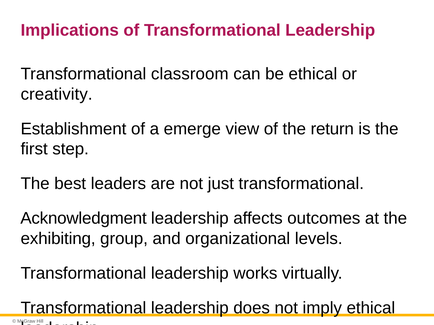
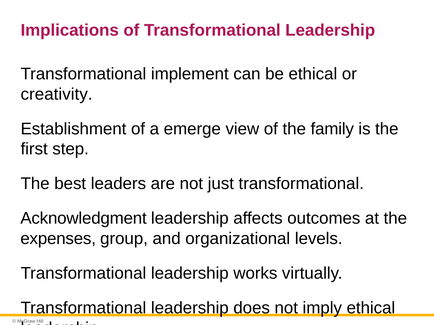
classroom: classroom -> implement (190, 74)
return: return -> family (332, 129)
exhibiting: exhibiting -> expenses (58, 239)
